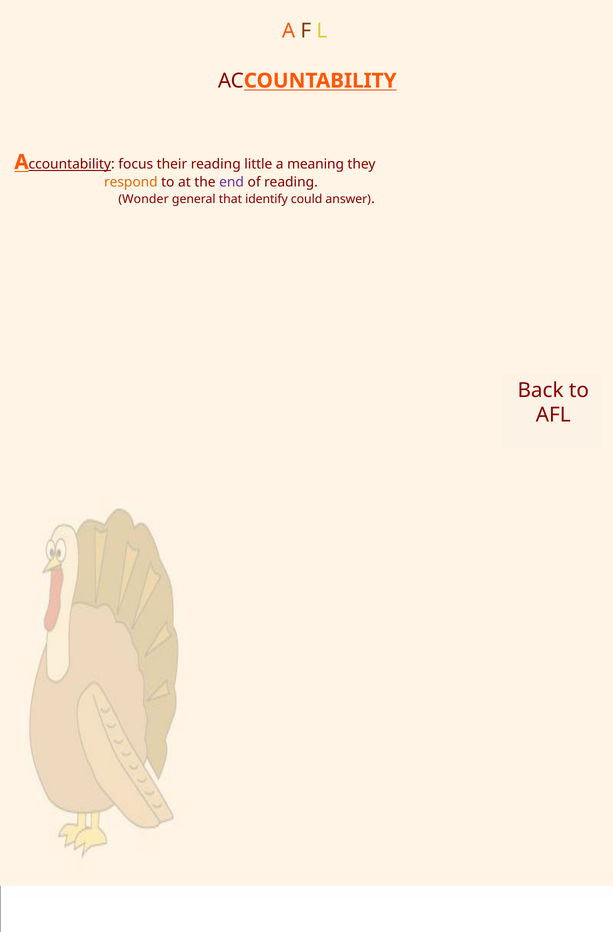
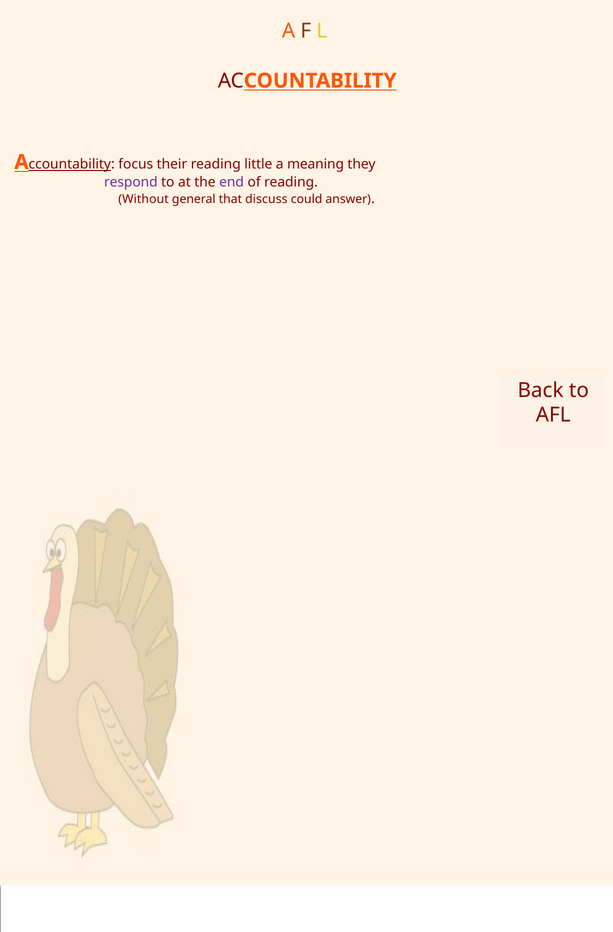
respond colour: orange -> purple (131, 182)
Wonder: Wonder -> Without (144, 199)
identify: identify -> discuss (266, 199)
